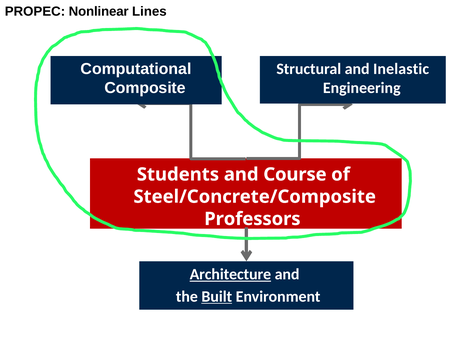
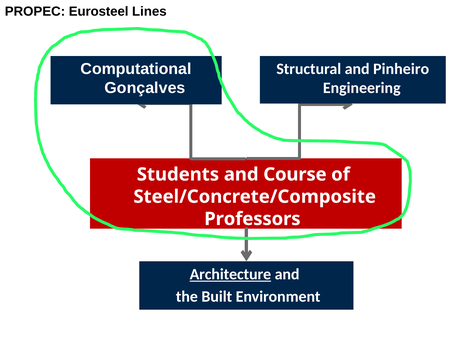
Nonlinear: Nonlinear -> Eurosteel (99, 11)
Inelastic: Inelastic -> Pinheiro (401, 69)
Composite: Composite -> Gonçalves (145, 88)
Built underline: present -> none (217, 297)
